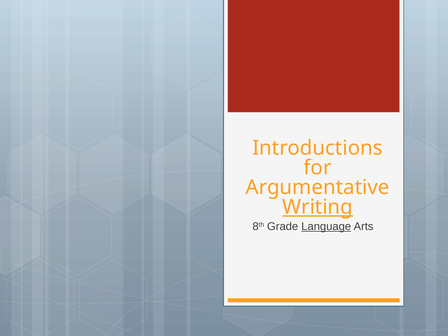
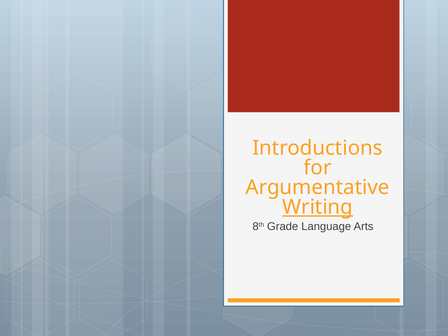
Language underline: present -> none (326, 226)
